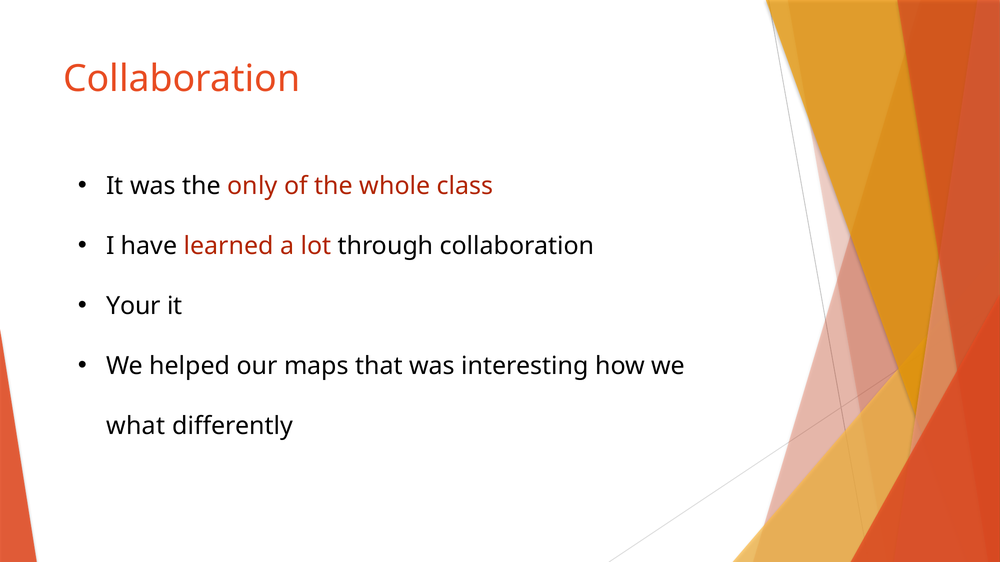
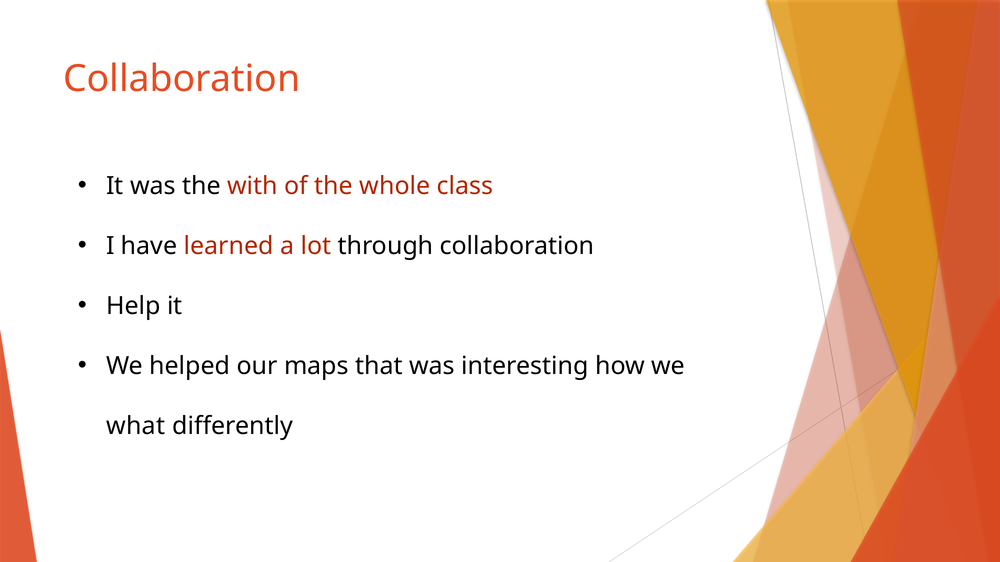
only: only -> with (252, 186)
Your: Your -> Help (133, 306)
